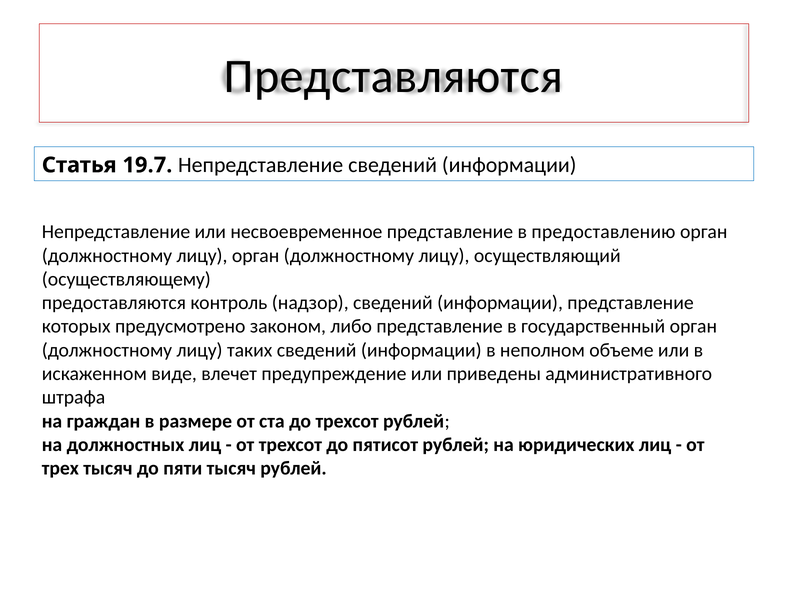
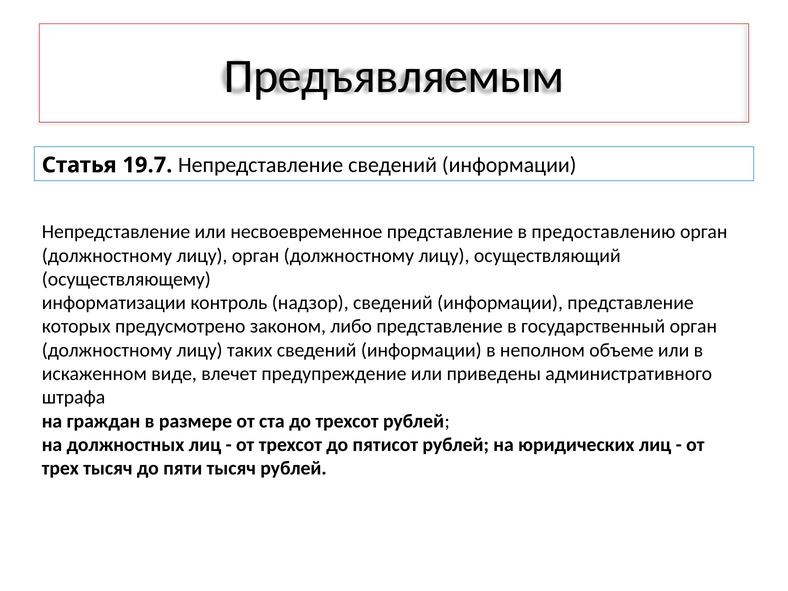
Представляются: Представляются -> Предъявляемым (394, 76)
предоставляются: предоставляются -> информатизации (114, 303)
